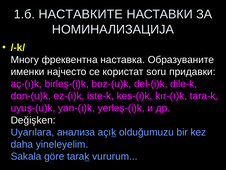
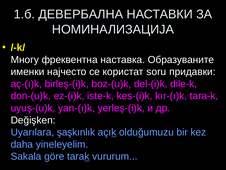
НАСТАВКИТЕ: НАСТАВКИТЕ -> ДЕВЕРБАЛНА (81, 14)
анализа: анализа -> şaşkınlık (76, 132)
